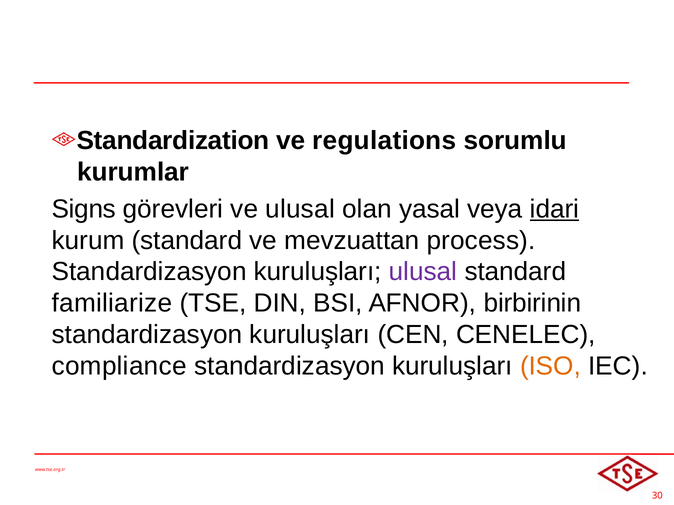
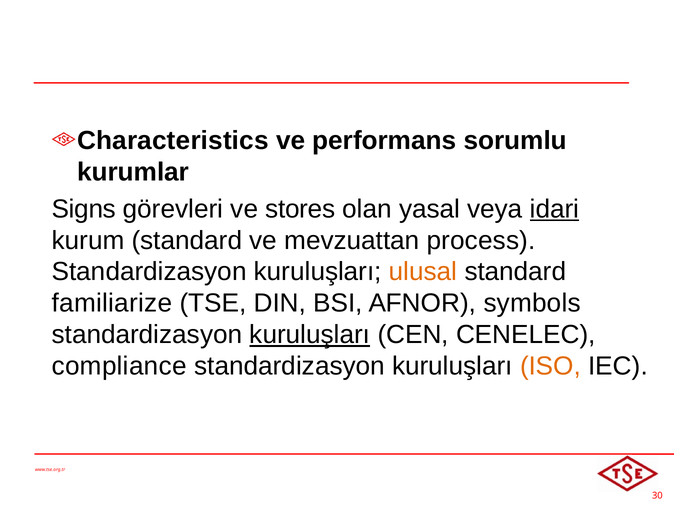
Standardization: Standardization -> Characteristics (173, 141)
regulations: regulations -> performans (384, 141)
ve ulusal: ulusal -> stores (300, 209)
ulusal colour: purple -> orange (423, 272)
birbirinin: birbirinin -> symbols (532, 304)
kuruluşları underline: none -> present (310, 335)
